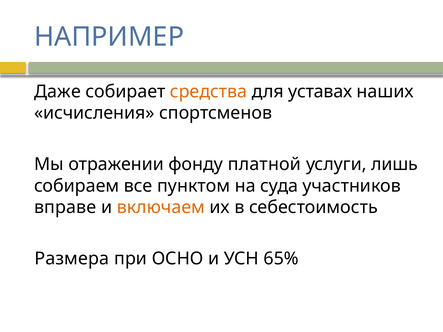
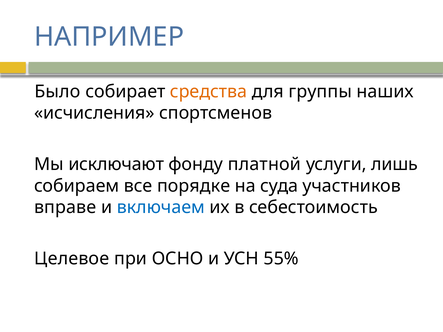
Даже: Даже -> Было (57, 92)
уставах: уставах -> группы (320, 92)
отражении: отражении -> исключают (116, 165)
пунктом: пунктом -> порядке (194, 186)
включаем colour: orange -> blue (161, 207)
Размера: Размера -> Целевое (72, 259)
65%: 65% -> 55% (281, 259)
